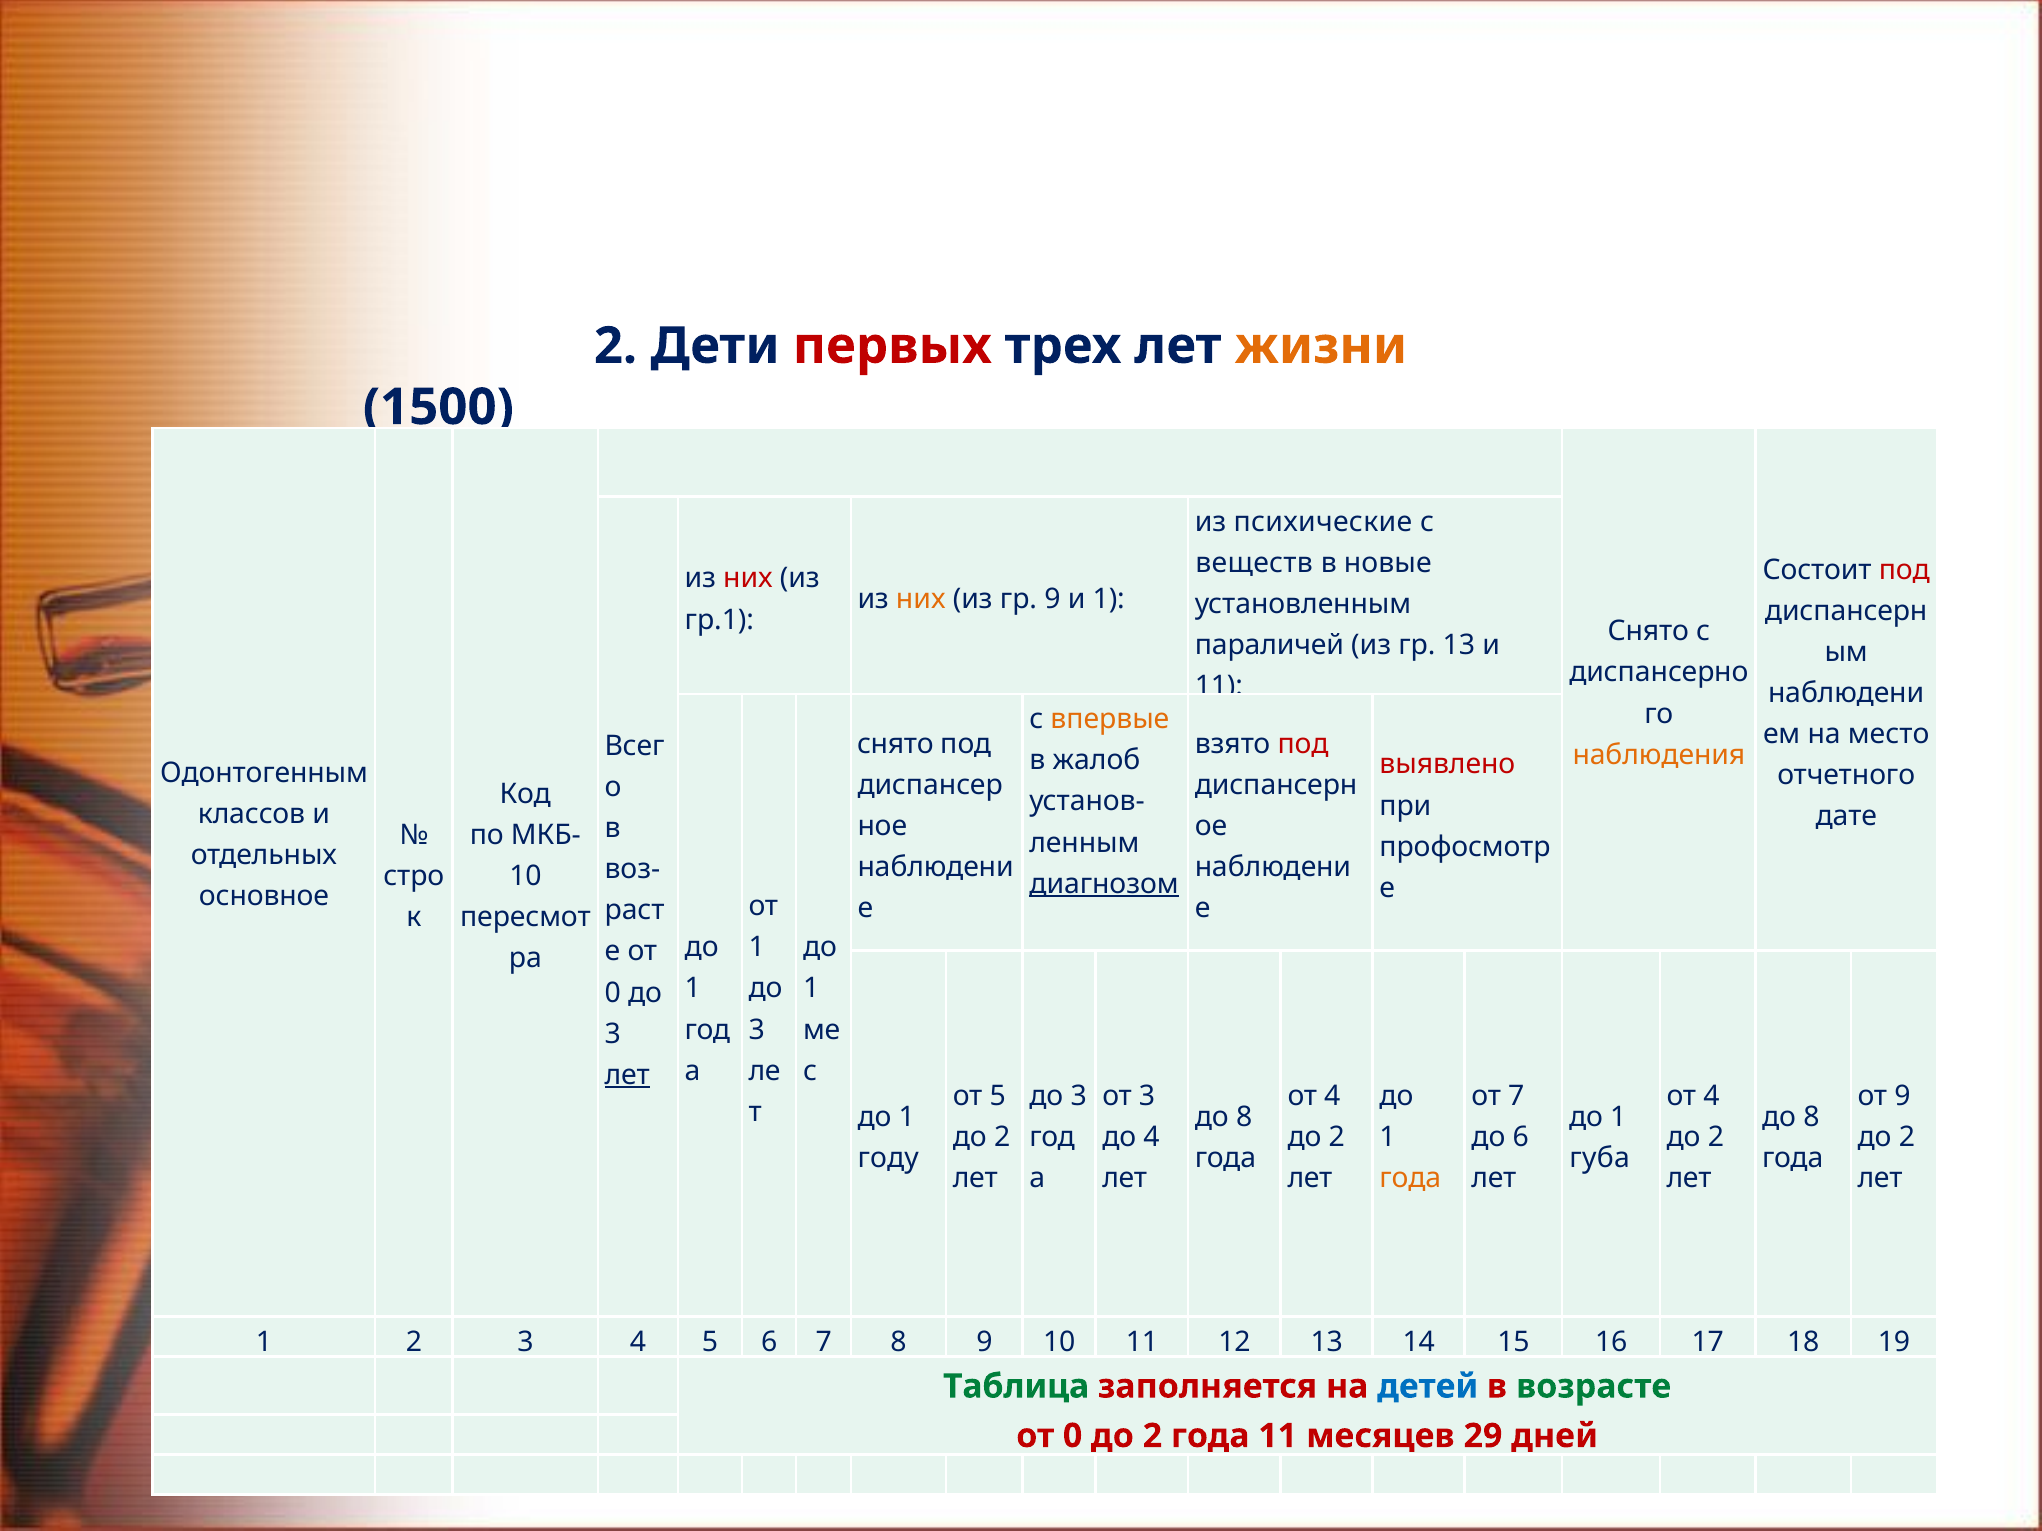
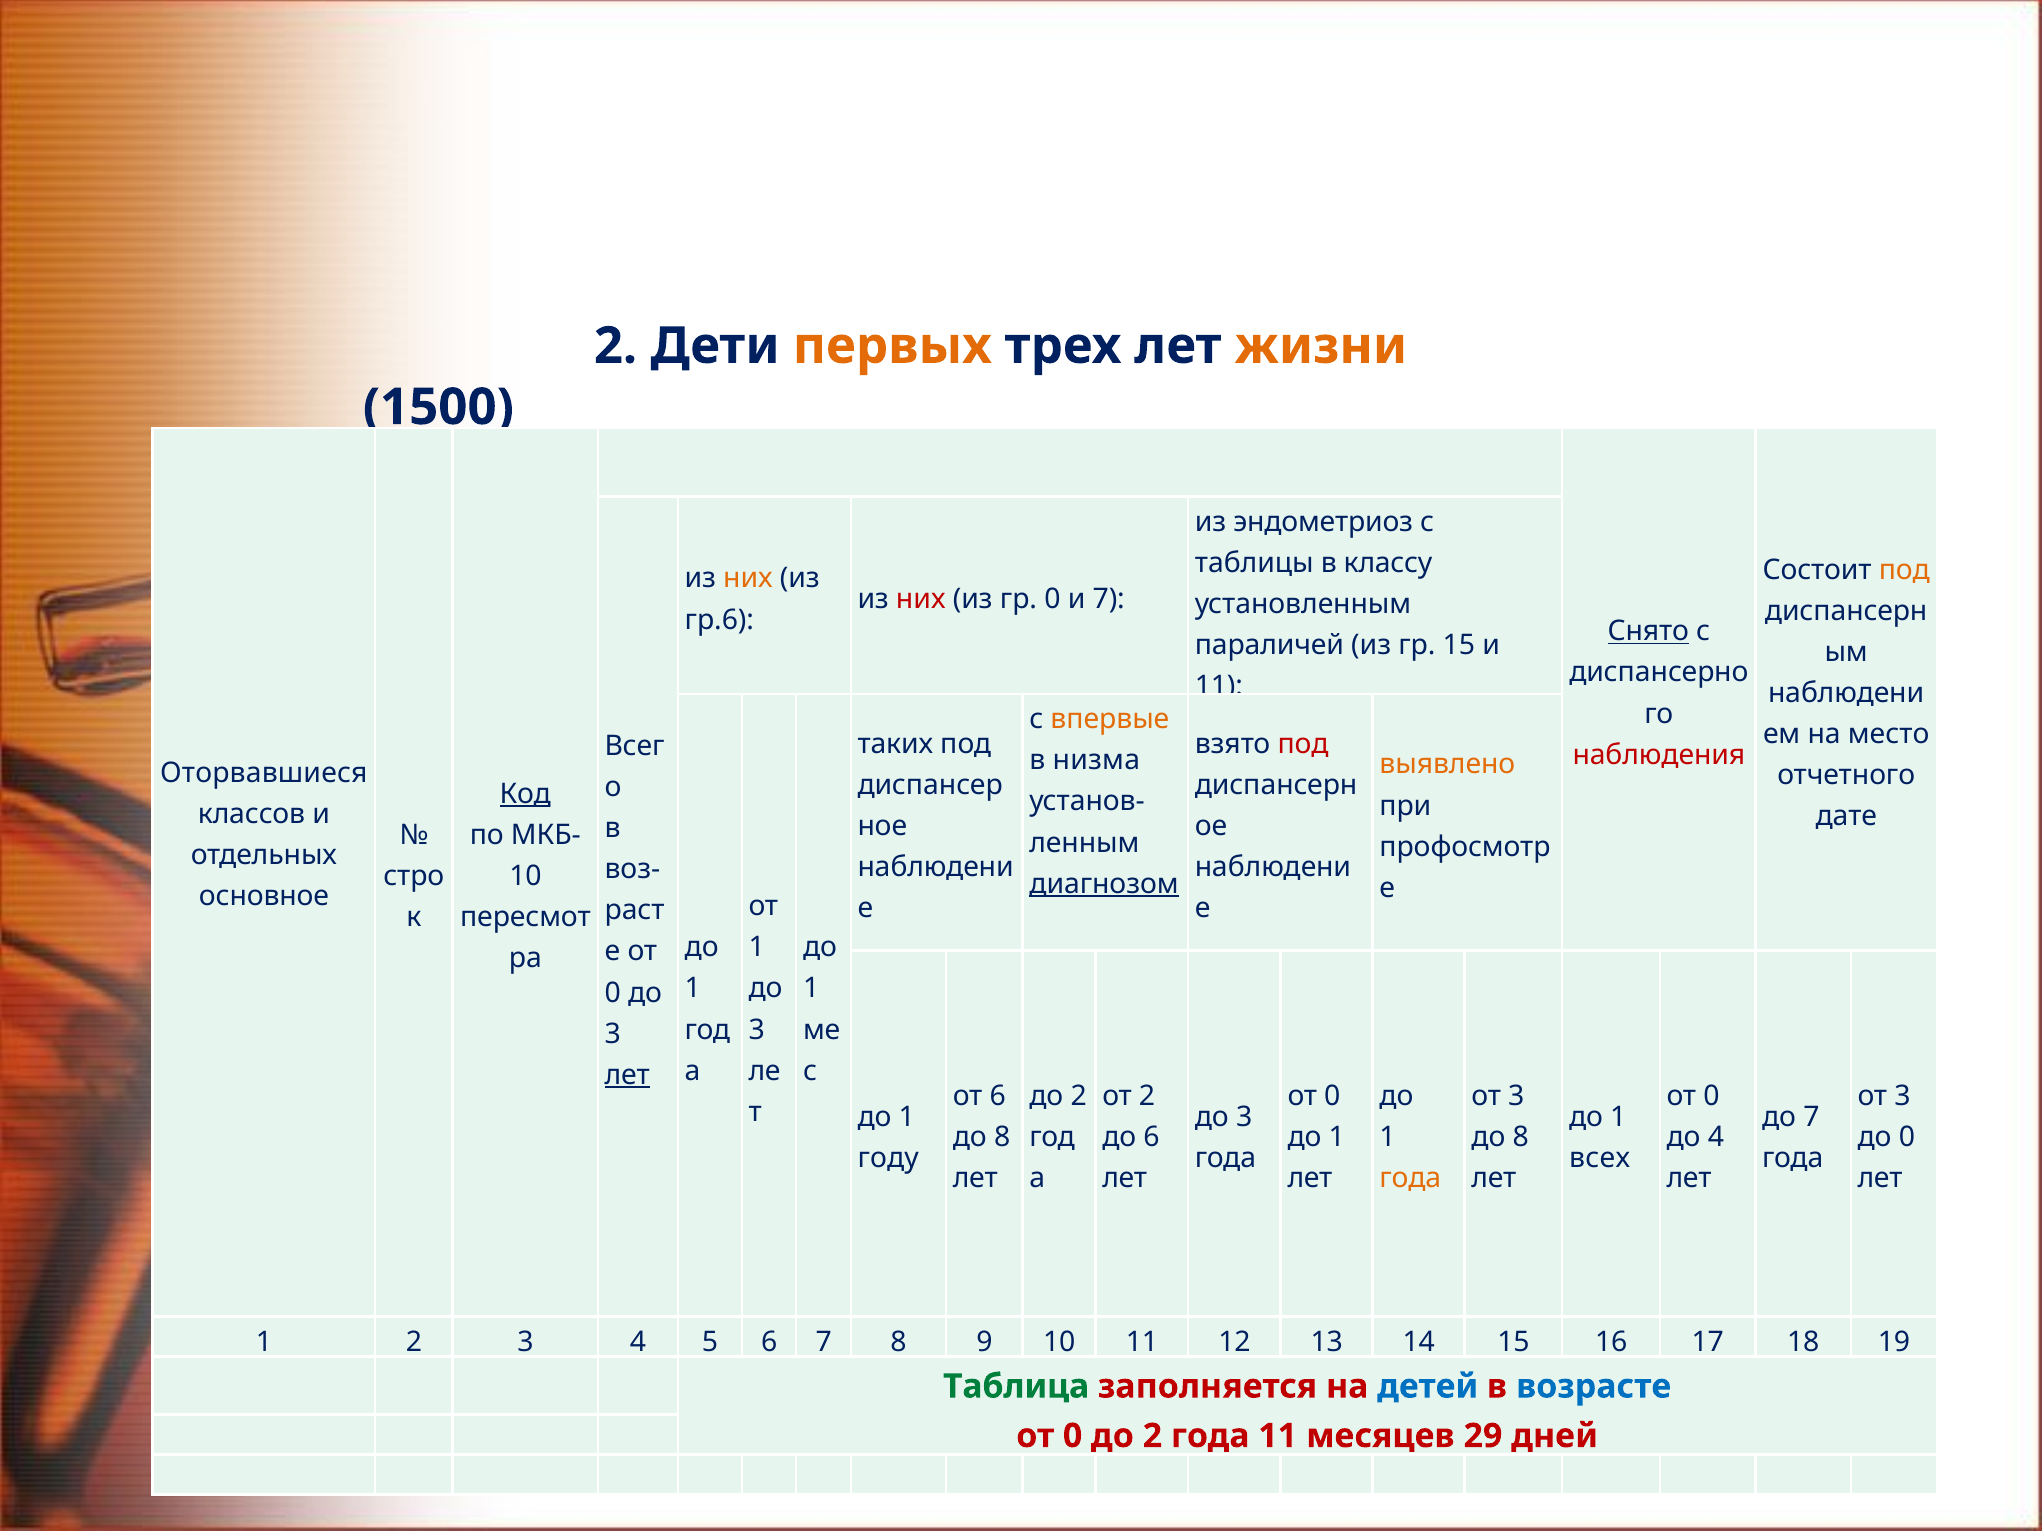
первых colour: red -> orange (892, 346)
психические: психические -> эндометриоз (1323, 522)
веществ: веществ -> таблицы (1254, 563)
новые: новые -> классу (1388, 563)
под colour: red -> orange (1904, 570)
них colour: red -> orange (748, 579)
них colour: orange -> red (921, 599)
гр 9: 9 -> 0 (1052, 599)
и 1: 1 -> 7 (1109, 599)
гр.1: гр.1 -> гр.6 (719, 620)
Снято underline: none -> present (1648, 632)
гр 13: 13 -> 15 (1459, 645)
снято: снято -> таких (895, 744)
наблюдения colour: orange -> red (1659, 755)
жалоб: жалоб -> низма (1096, 761)
выявлено colour: red -> orange (1447, 765)
Одонтогенным: Одонтогенным -> Оторвавшиеся (264, 773)
Код underline: none -> present (525, 794)
от 5: 5 -> 6 (998, 1097)
3: 3 -> 2 (1079, 1097)
от 3: 3 -> 2 (1147, 1097)
4: 4 -> 0 (1332, 1097)
7: 7 -> 3 (1516, 1097)
4: 4 -> 0 (1711, 1097)
9: 9 -> 3 (1902, 1097)
8: 8 -> 3 (1244, 1117)
8: 8 -> 7 (1811, 1117)
2: 2 -> 8 (1002, 1138)
до 4: 4 -> 6 (1152, 1138)
2: 2 -> 1 (1337, 1138)
6: 6 -> 8 (1521, 1138)
2: 2 -> 4 (1716, 1138)
2: 2 -> 0 (1907, 1138)
губа: губа -> всех (1600, 1158)
возрасте colour: green -> blue (1594, 1387)
